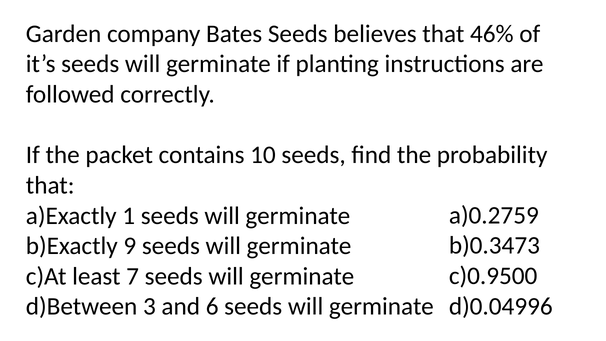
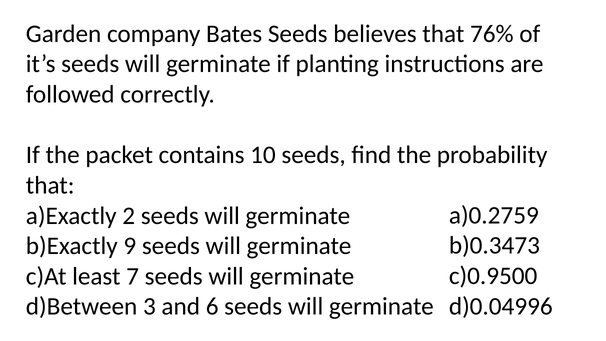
46%: 46% -> 76% (492, 34)
1: 1 -> 2 (129, 216)
